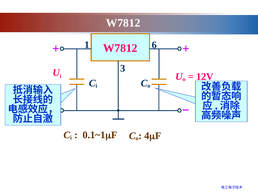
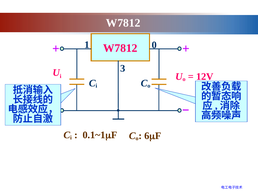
6: 6 -> 0 (154, 45)
4: 4 -> 6 (147, 136)
